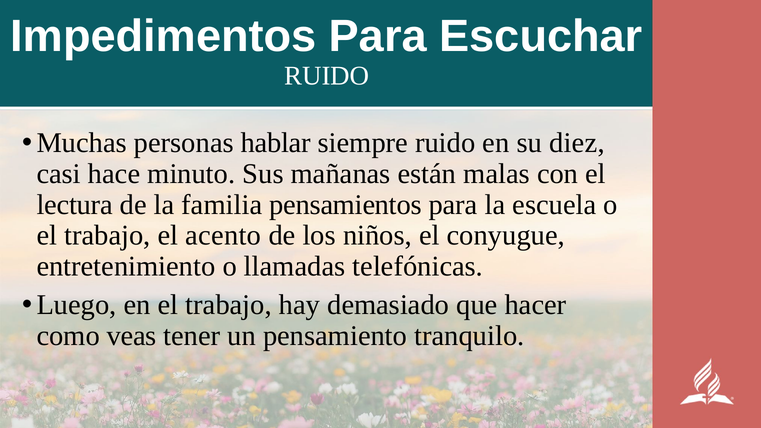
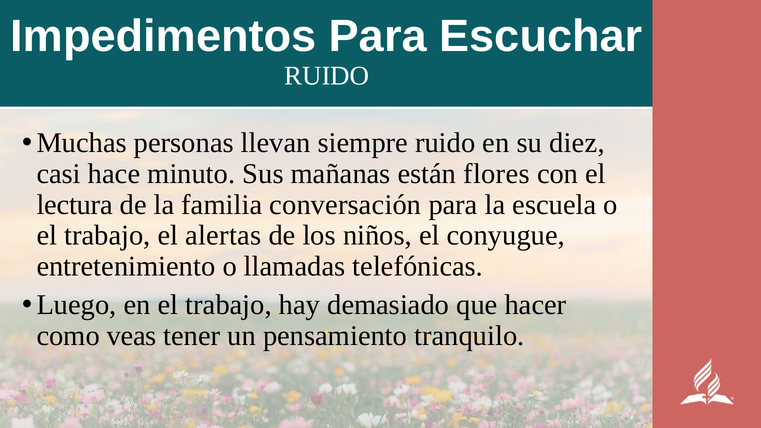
hablar: hablar -> llevan (276, 143)
malas: malas -> flores (497, 174)
pensamientos: pensamientos -> conversación (345, 205)
acento: acento -> alertas (223, 235)
